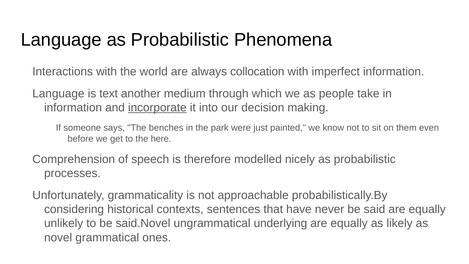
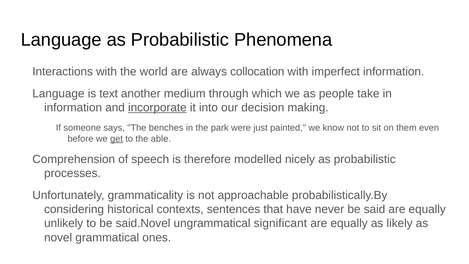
get underline: none -> present (117, 139)
here: here -> able (161, 139)
underlying: underlying -> significant (280, 223)
